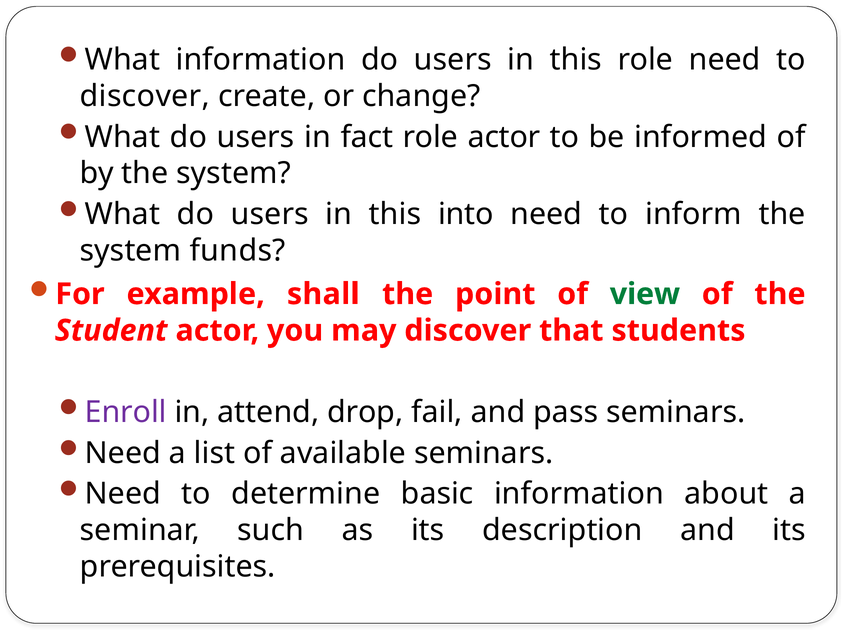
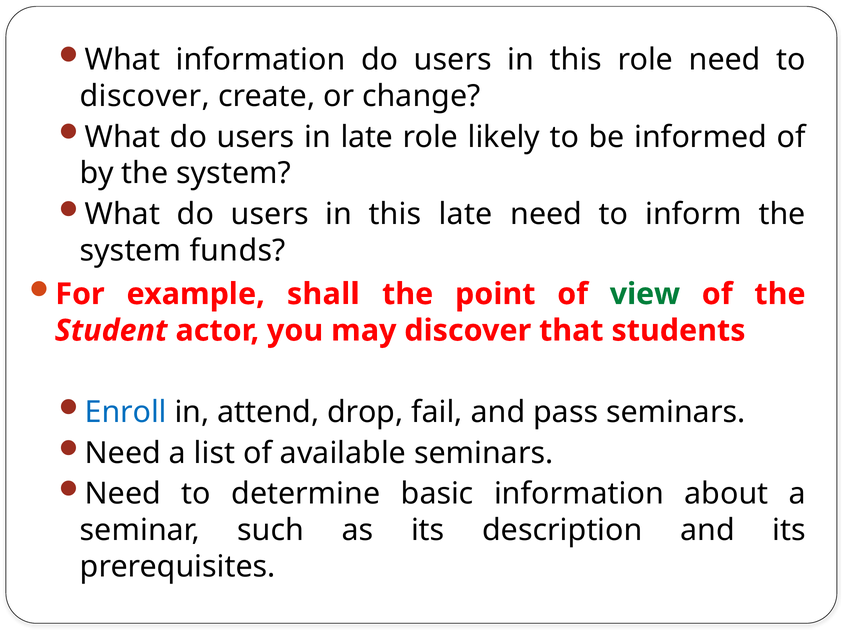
in fact: fact -> late (367, 137)
role actor: actor -> likely (504, 137)
this into: into -> late (466, 214)
Enroll colour: purple -> blue (126, 412)
